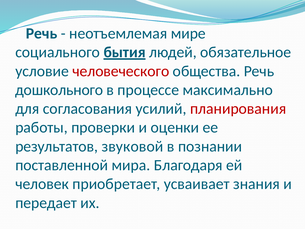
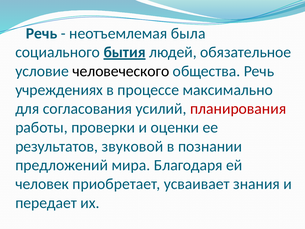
мире: мире -> была (188, 33)
человеческого colour: red -> black (121, 71)
дошкольного: дошкольного -> учреждениях (59, 90)
поставленной: поставленной -> предложений (62, 165)
